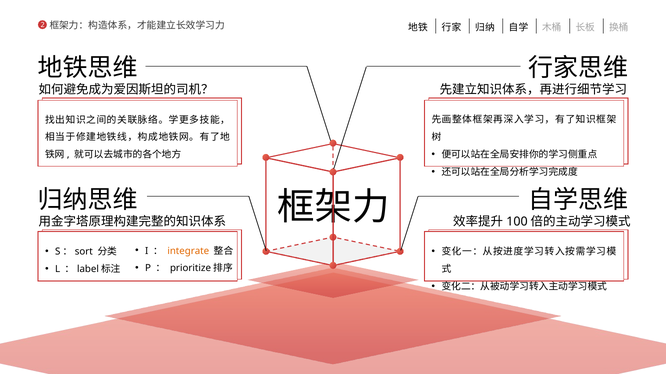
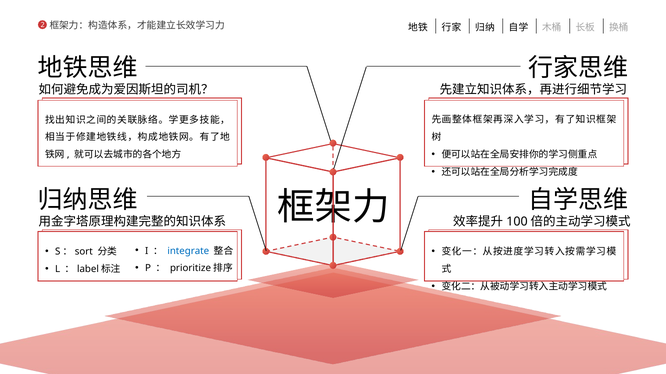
integrate colour: orange -> blue (188, 251)
